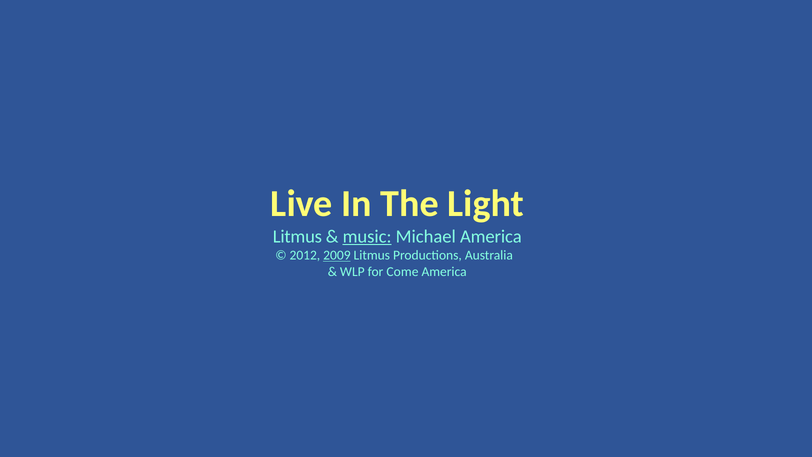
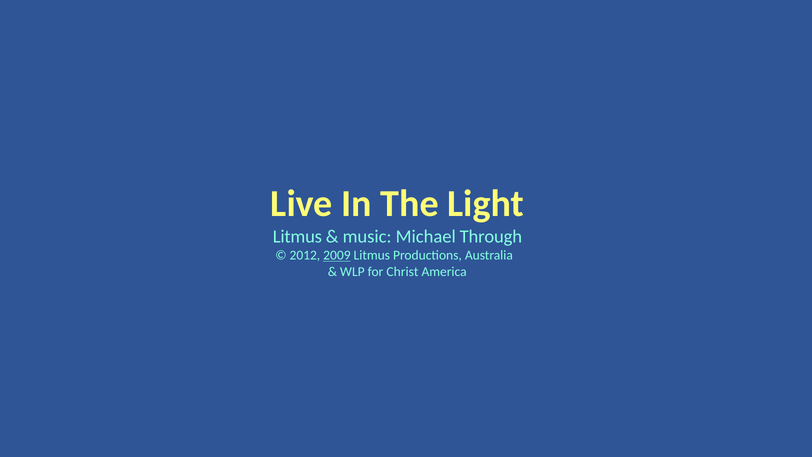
music underline: present -> none (367, 236)
Michael America: America -> Through (491, 236)
Come: Come -> Christ (402, 271)
